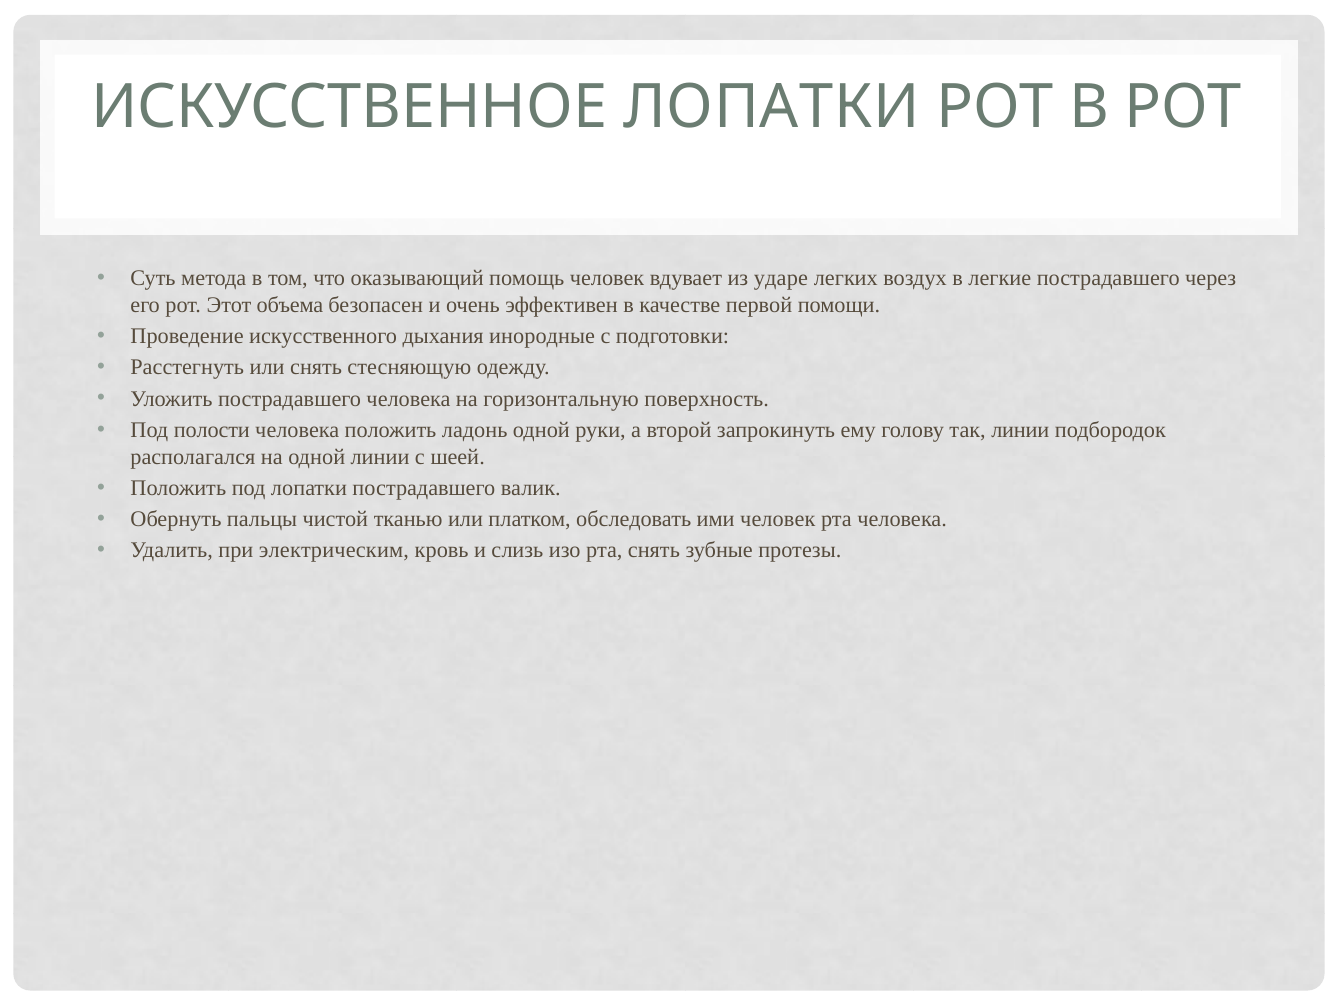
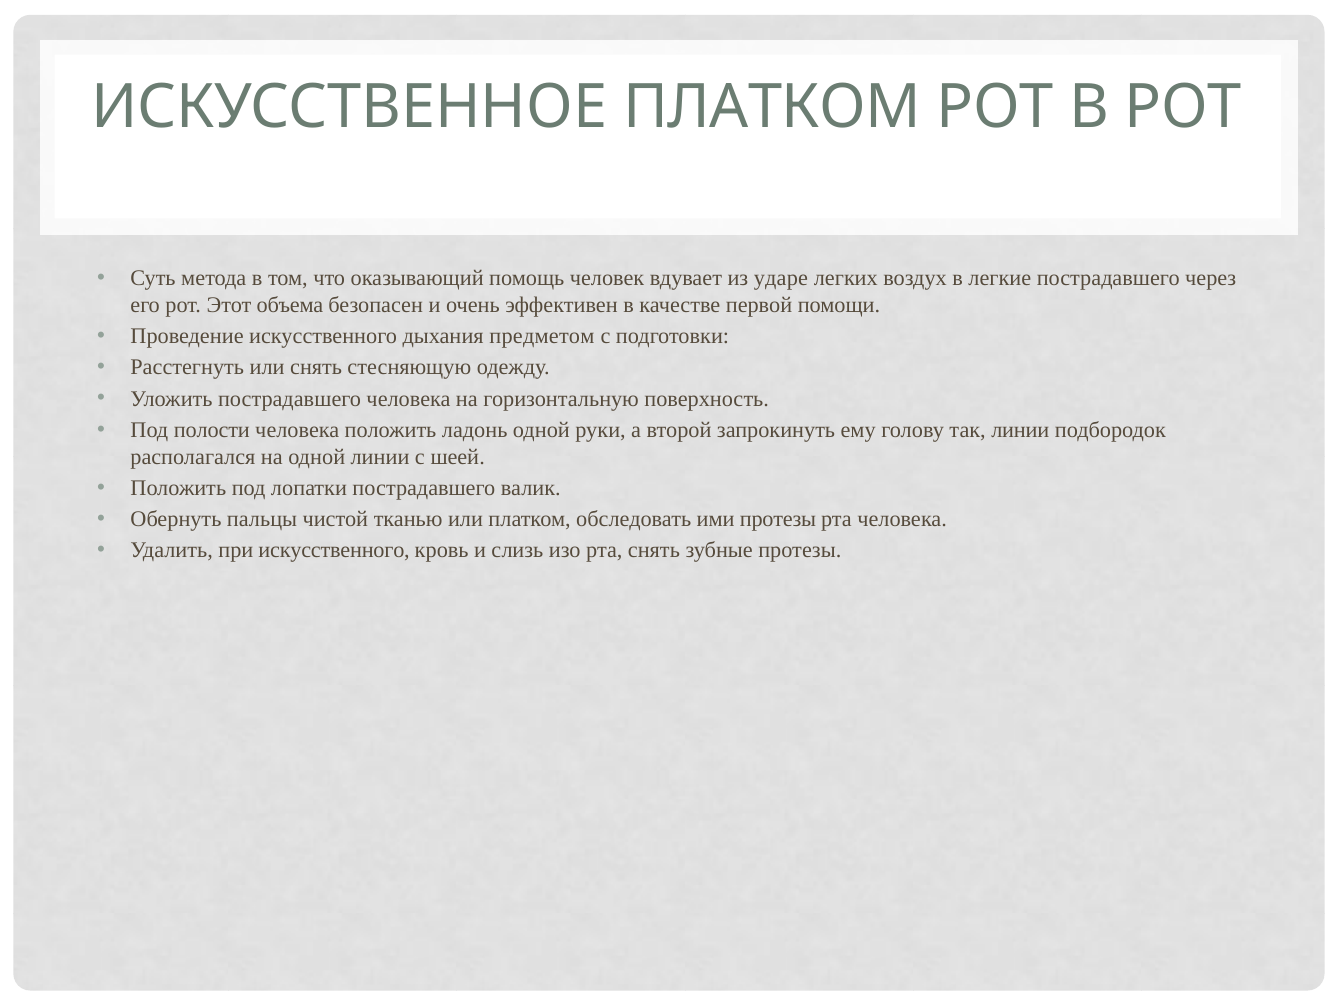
ИСКУССТВЕННОЕ ЛОПАТКИ: ЛОПАТКИ -> ПЛАТКОМ (772, 107)
инородные: инородные -> предметом (542, 336)
ими человек: человек -> протезы (778, 519)
при электрическим: электрическим -> искусственного (334, 550)
